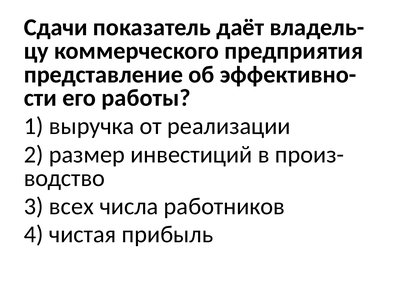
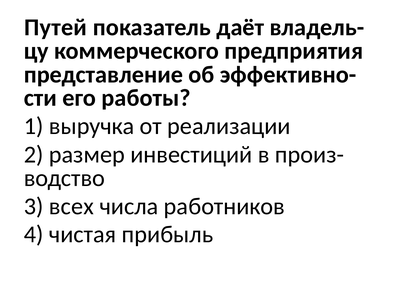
Сдачи: Сдачи -> Путей (56, 27)
